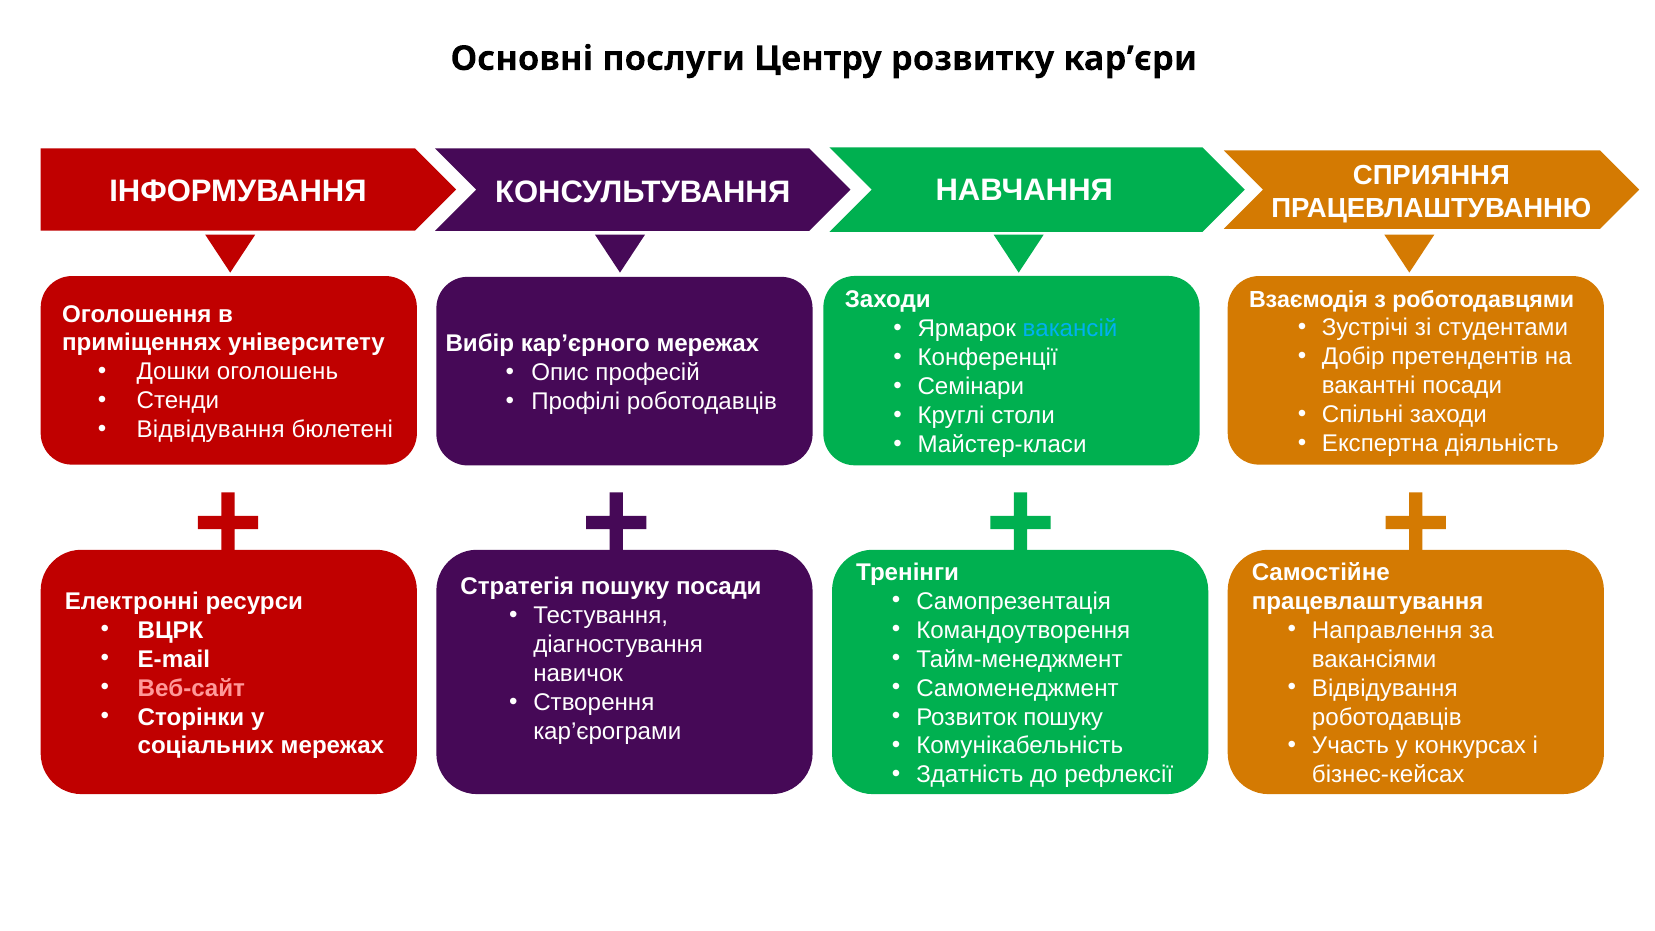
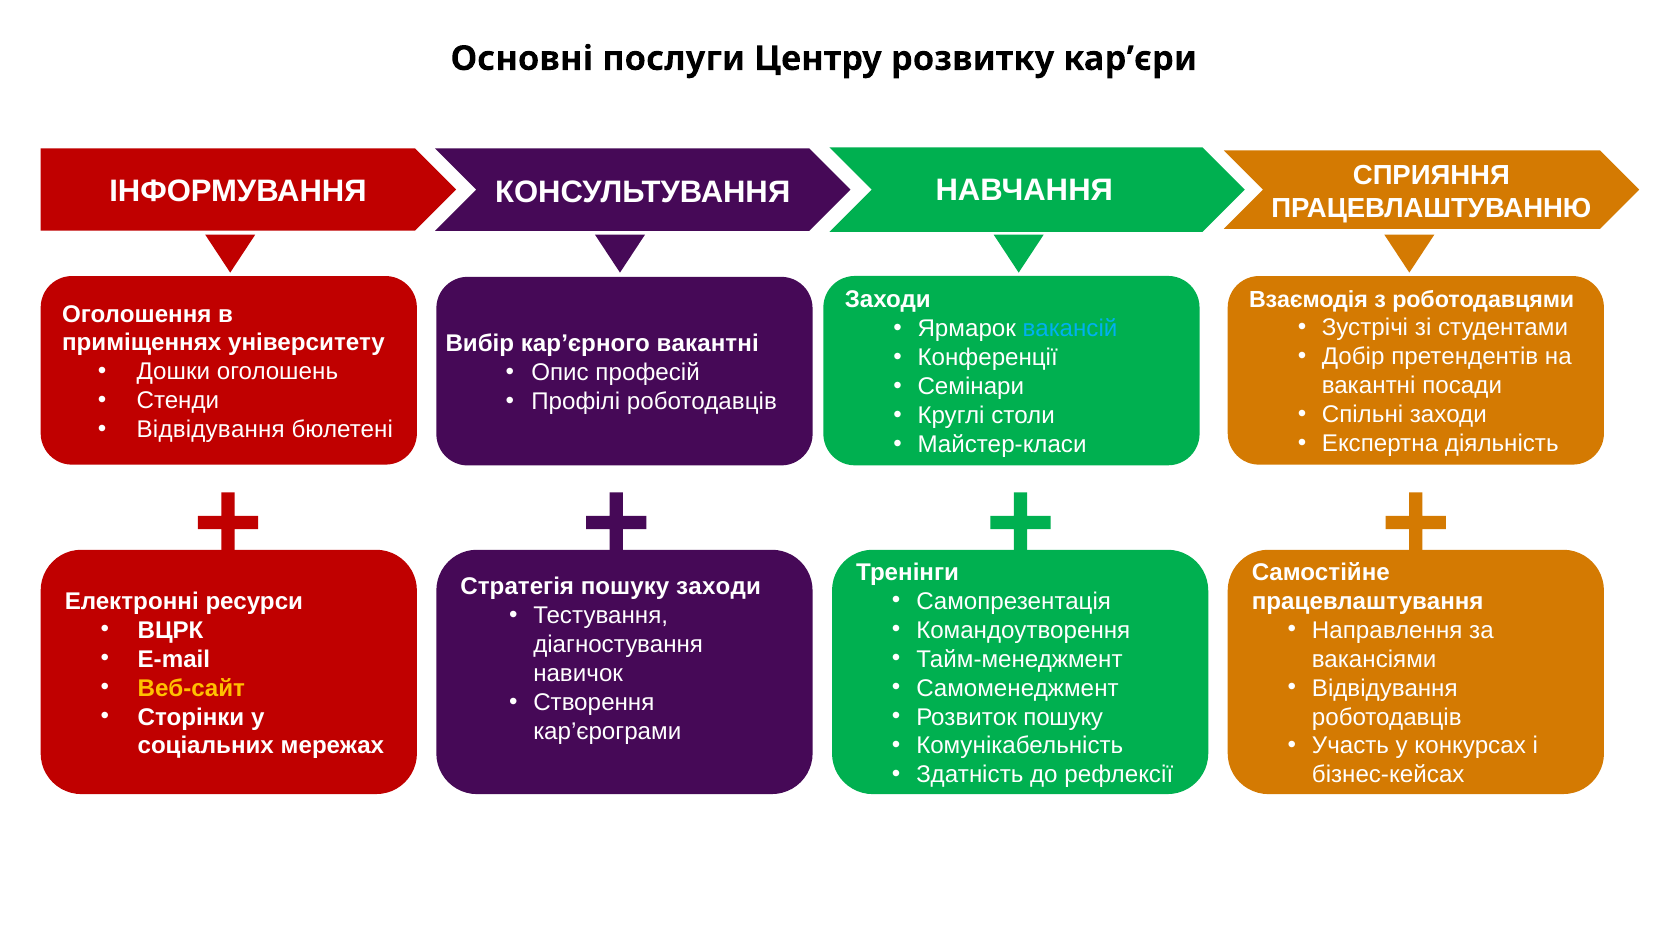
кар’єрного мережах: мережах -> вакантні (708, 344)
посади: посади -> заходи (719, 587)
Веб-сайт colour: pink -> yellow (191, 688)
